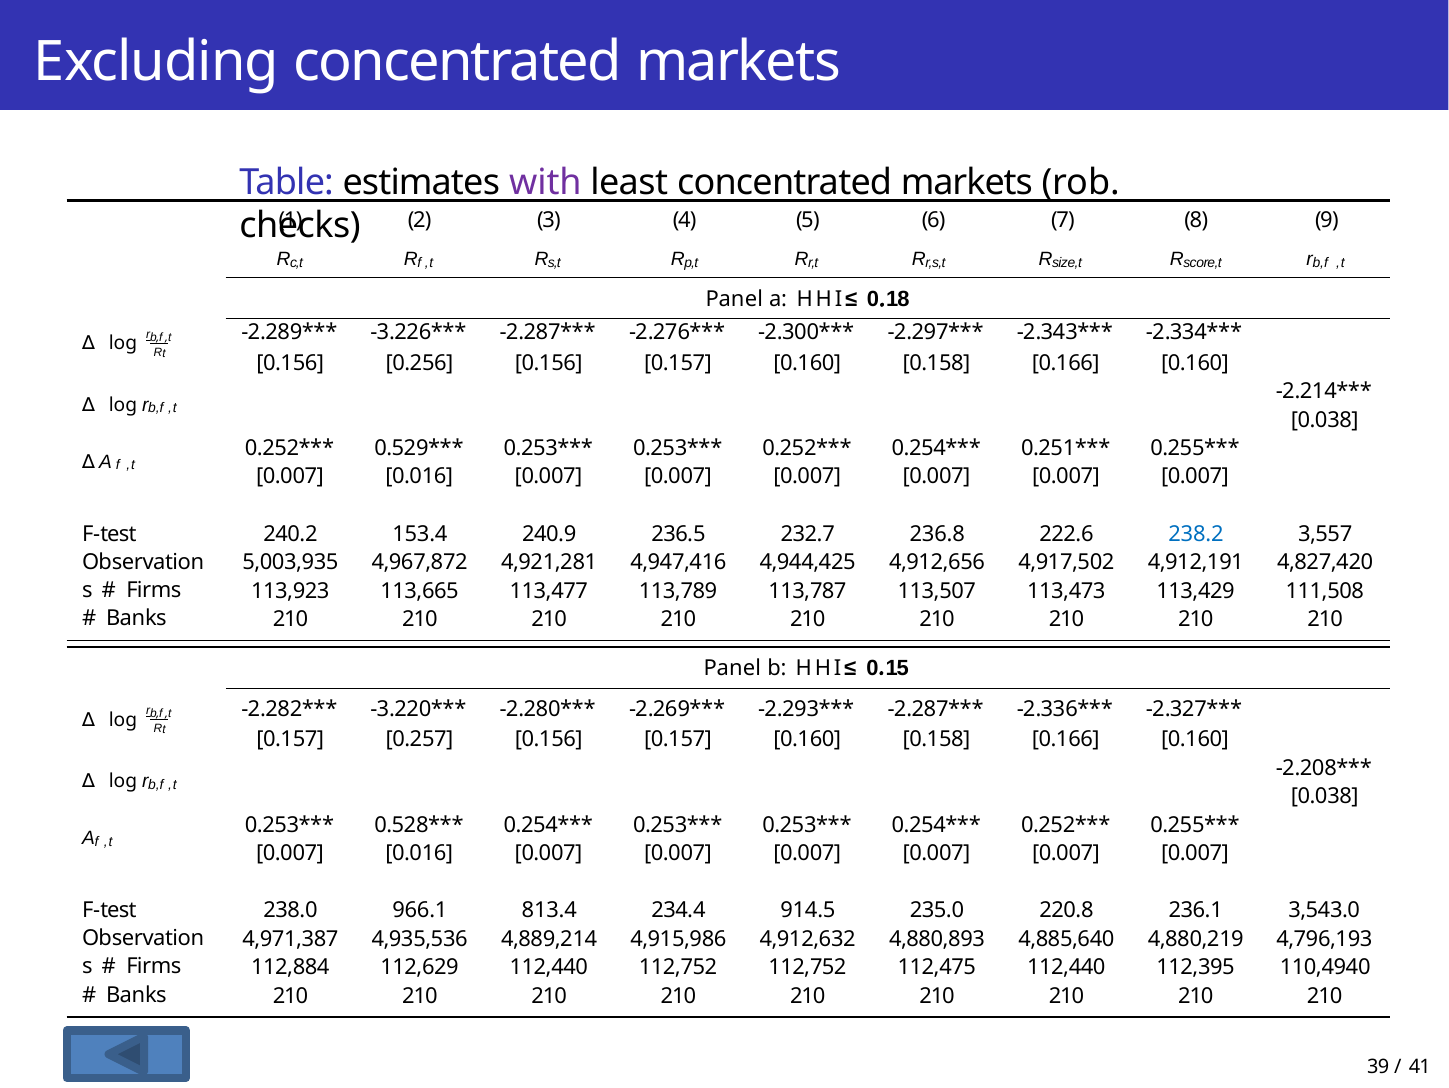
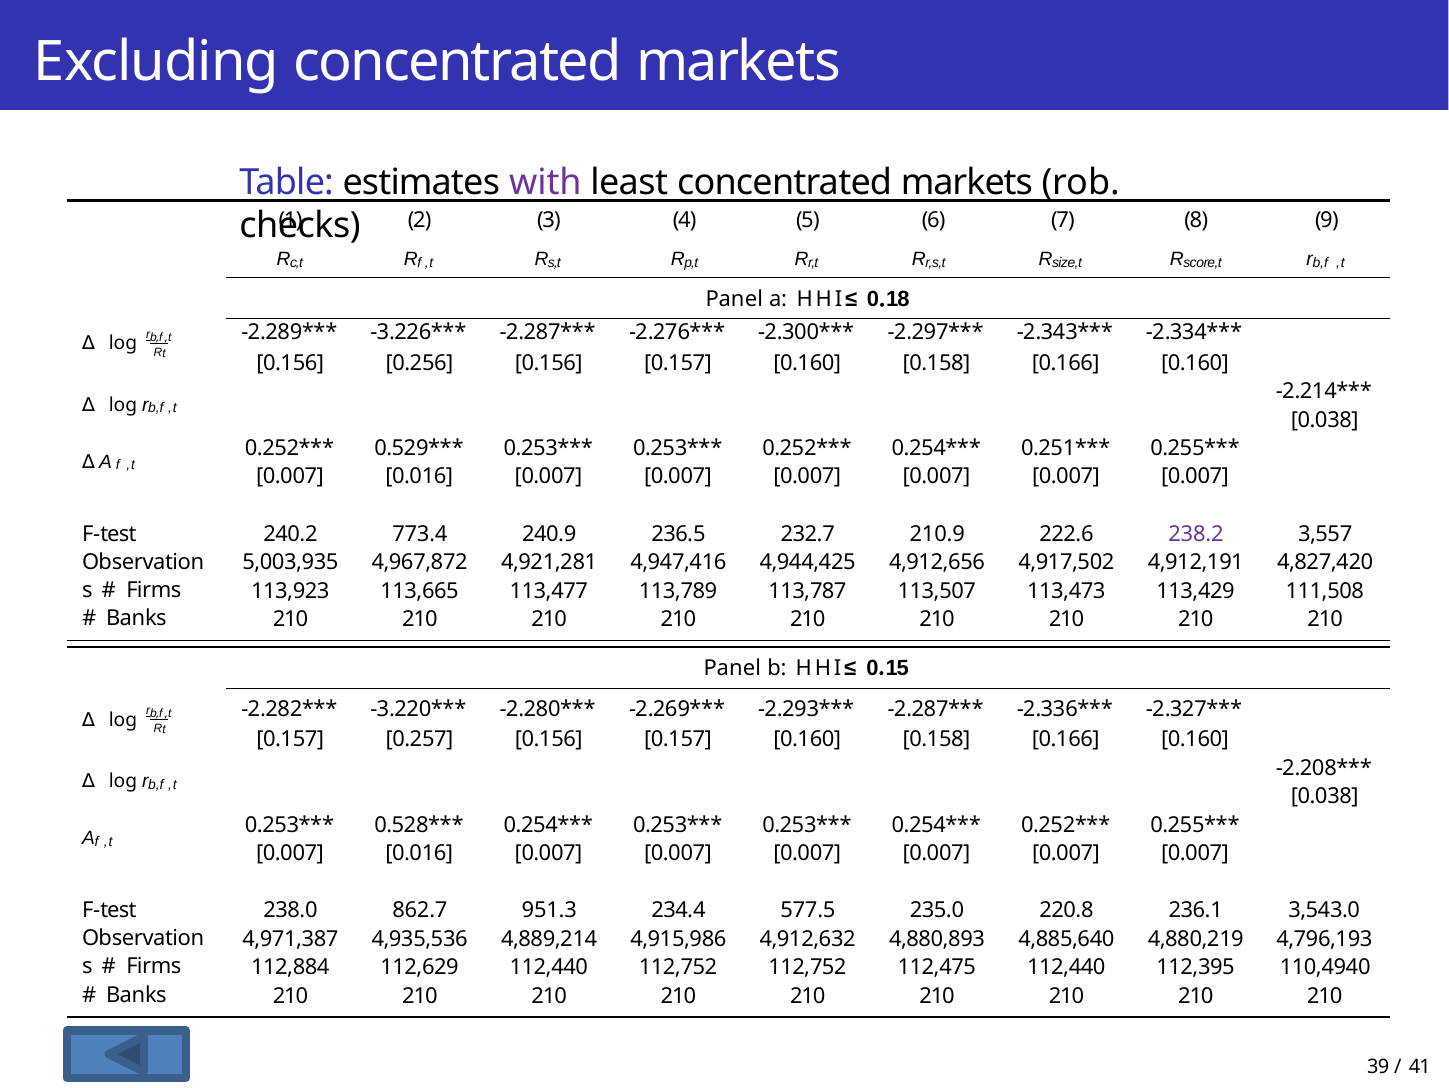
153.4: 153.4 -> 773.4 (420, 534)
236.8: 236.8 -> 210.9 (937, 534)
238.2 colour: blue -> purple (1196, 534)
966.1: 966.1 -> 862.7 (420, 910)
813.4: 813.4 -> 951.3 (549, 910)
914.5: 914.5 -> 577.5 (808, 910)
